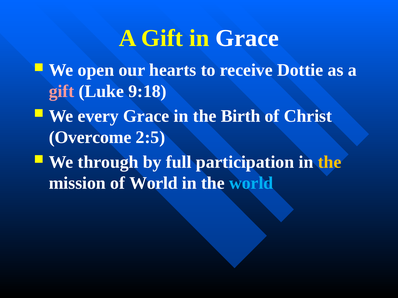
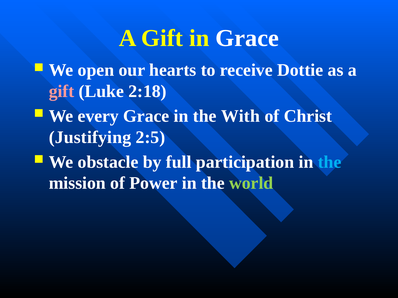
9:18: 9:18 -> 2:18 (147, 91)
Birth: Birth -> With (240, 116)
Overcome: Overcome -> Justifying (90, 137)
through: through -> obstacle (108, 162)
the colour: yellow -> light blue (330, 162)
of World: World -> Power (153, 183)
world colour: light blue -> light green (251, 183)
